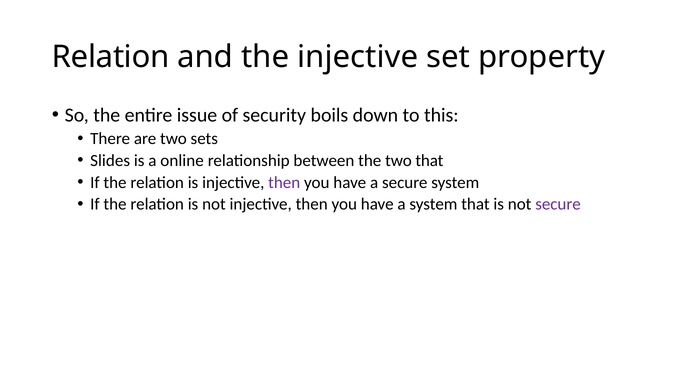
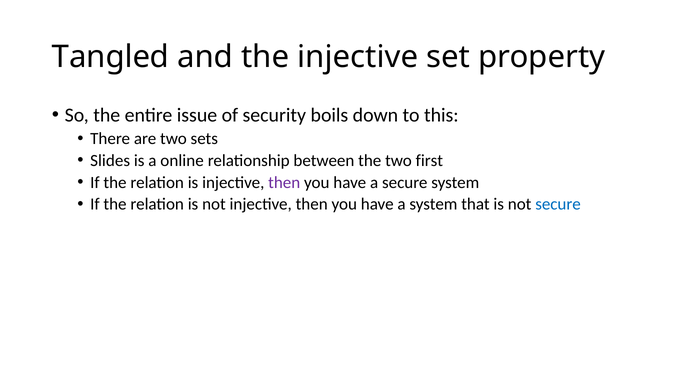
Relation: Relation -> Tangled (111, 57)
two that: that -> first (429, 161)
secure colour: purple -> blue (558, 204)
